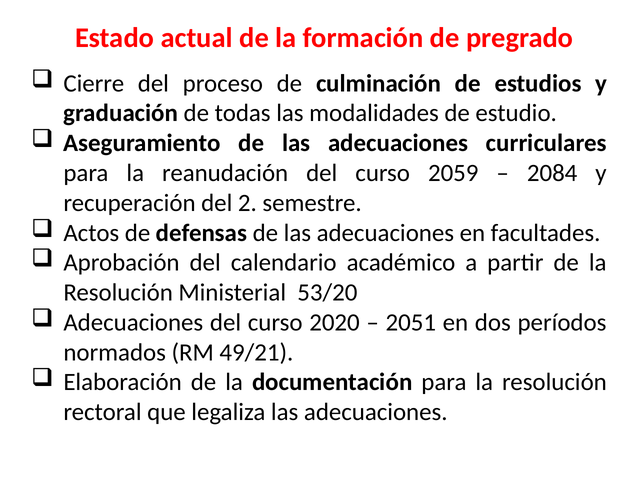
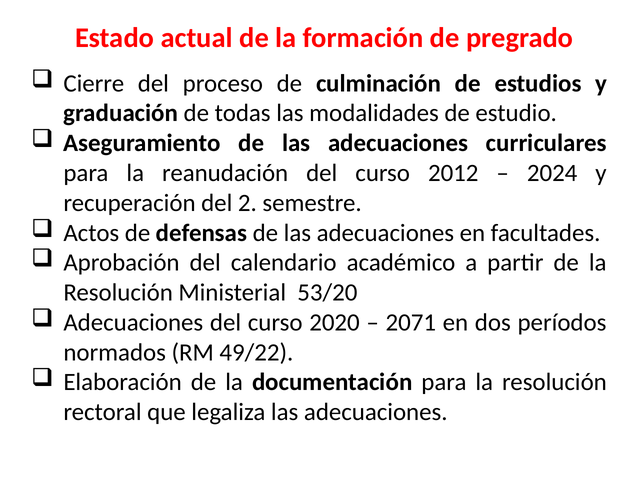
2059: 2059 -> 2012 (453, 173)
2084: 2084 -> 2024 (552, 173)
2051: 2051 -> 2071 (411, 323)
49/21: 49/21 -> 49/22 (256, 353)
